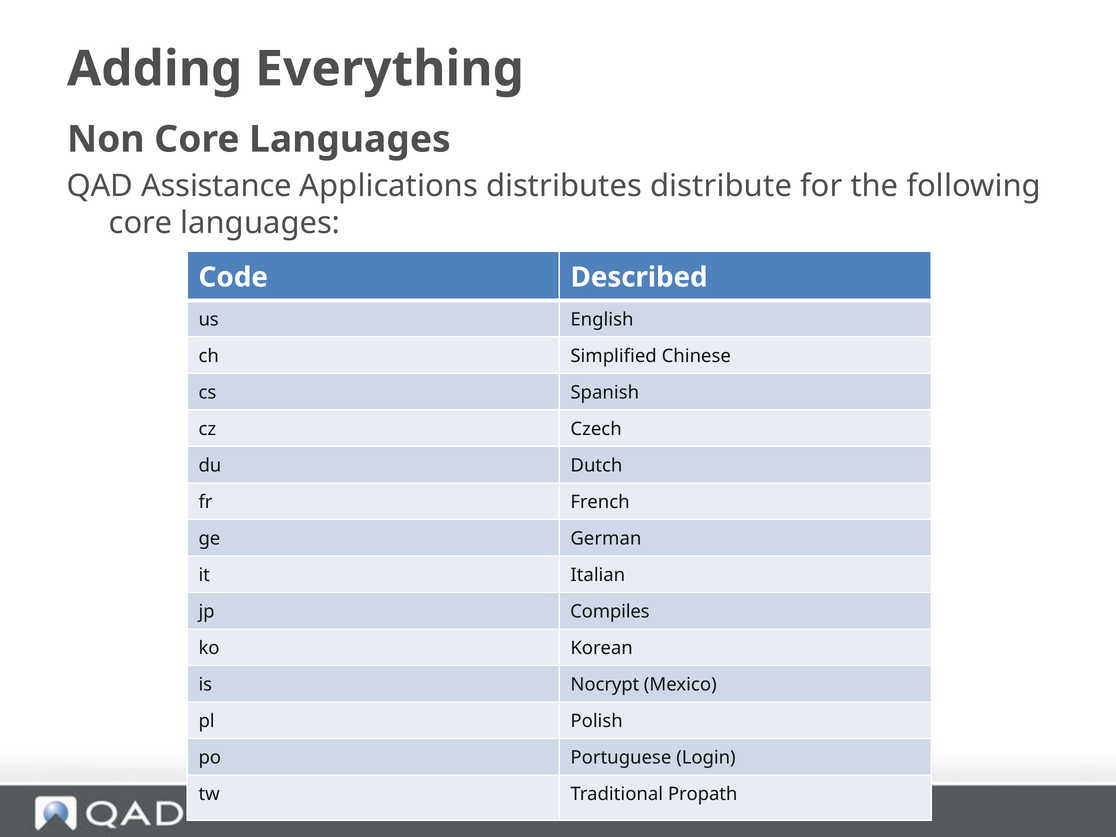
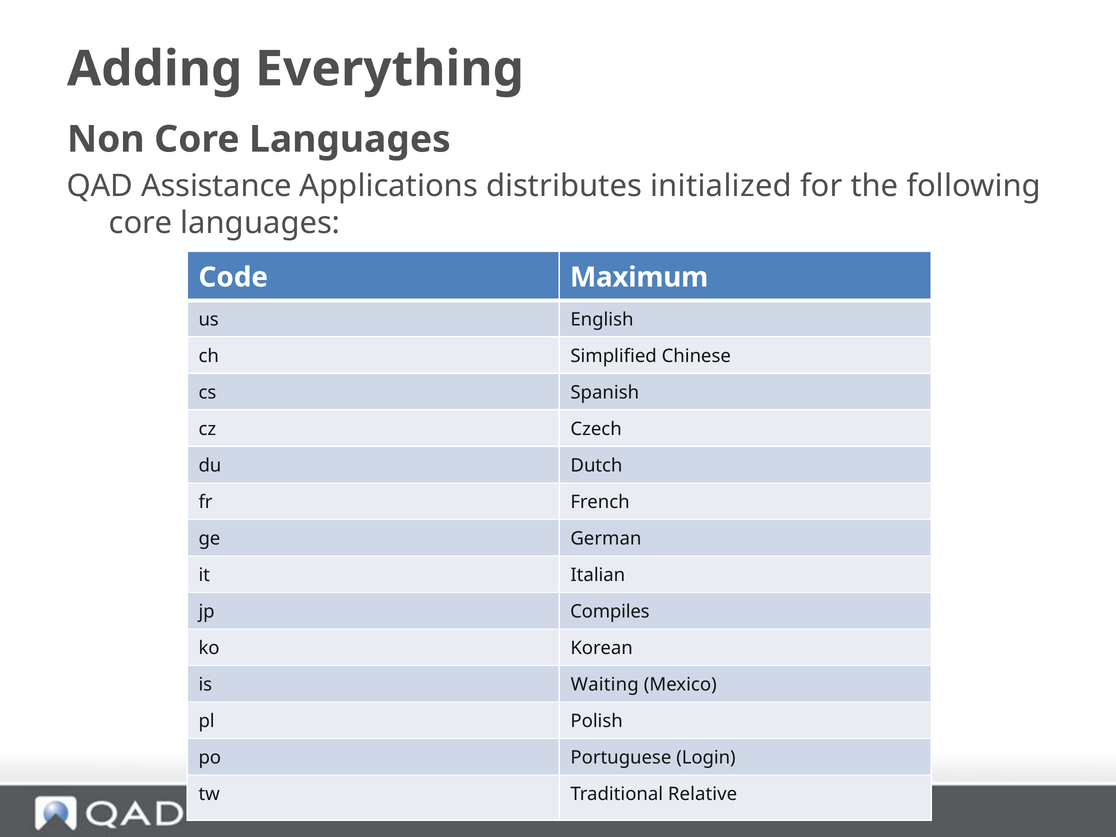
distribute: distribute -> initialized (721, 186)
Described: Described -> Maximum (639, 277)
Nocrypt: Nocrypt -> Waiting (605, 685)
Propath: Propath -> Relative (703, 794)
